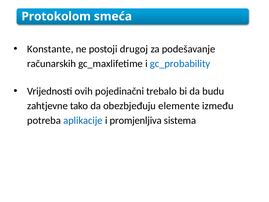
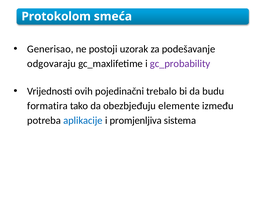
Konstante: Konstante -> Generisao (50, 49)
drugoj: drugoj -> uzorak (134, 49)
računarskih: računarskih -> odgovaraju (52, 64)
gc_probability colour: blue -> purple (180, 64)
zahtjevne: zahtjevne -> formatira (47, 106)
